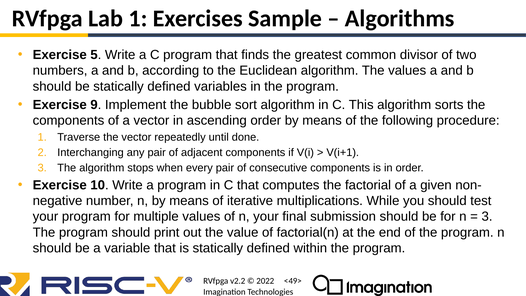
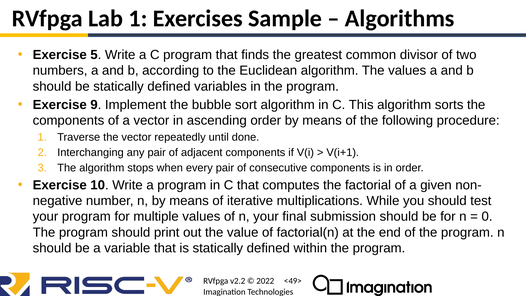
3: 3 -> 0 (487, 217)
